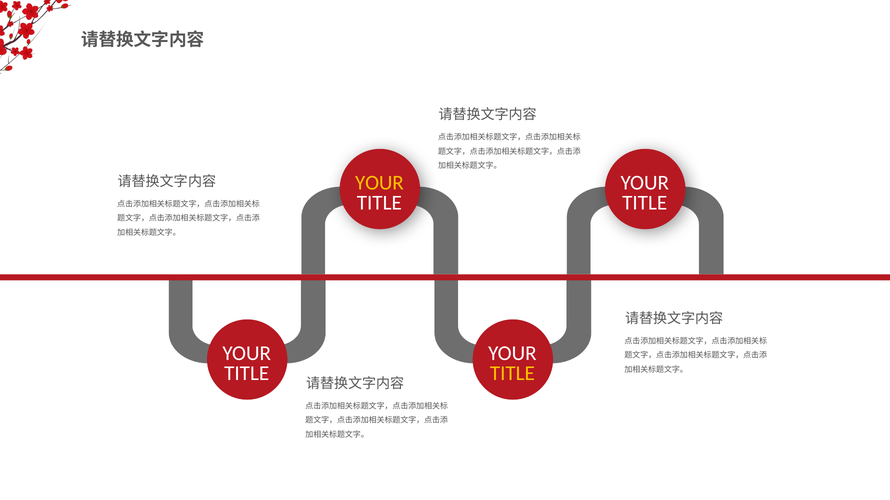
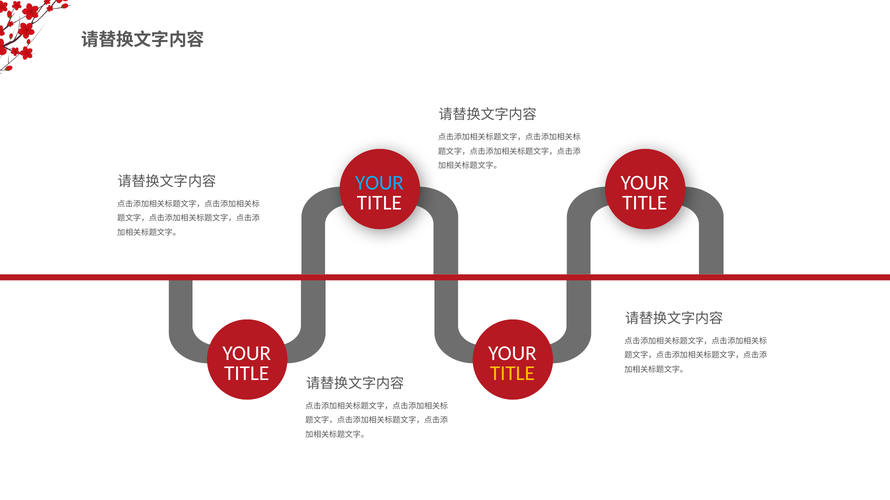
YOUR colour: yellow -> light blue (379, 183)
